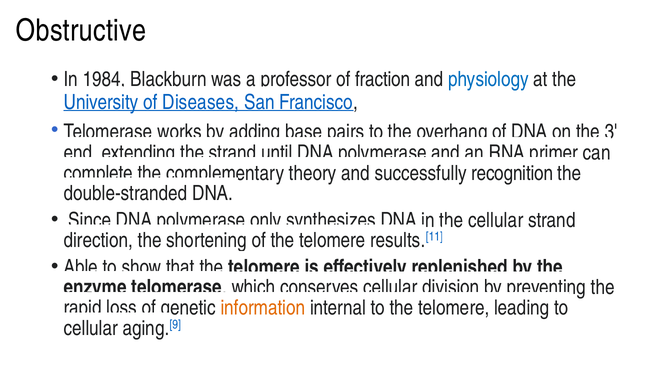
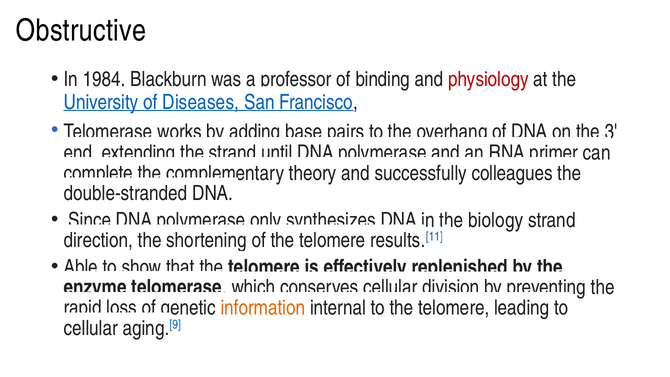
fraction: fraction -> binding (383, 80)
physiology colour: blue -> red (488, 80)
recognition: recognition -> colleagues (512, 173)
cellular: cellular -> biology (496, 220)
